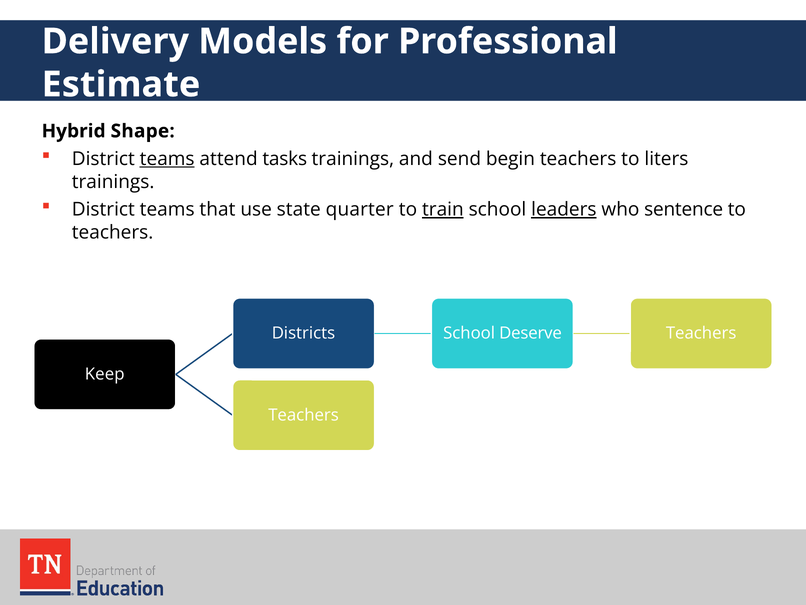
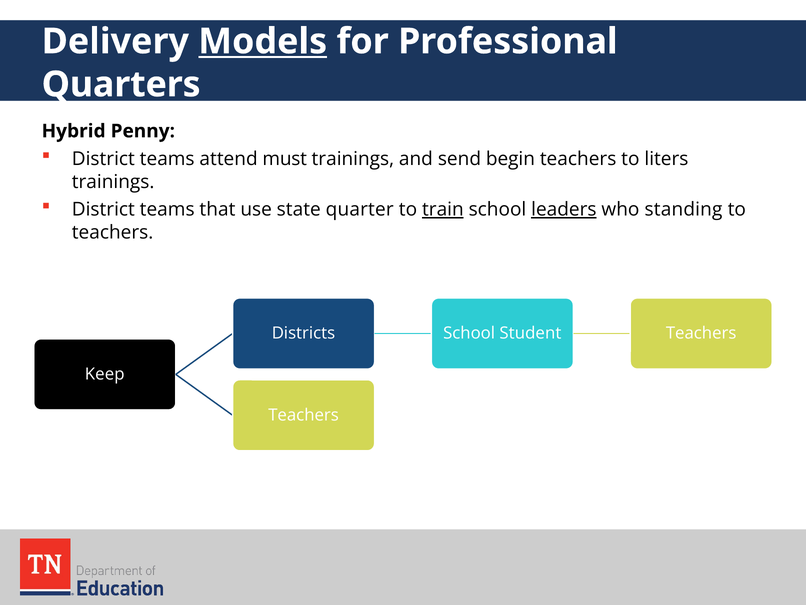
Models underline: none -> present (263, 41)
Estimate: Estimate -> Quarters (121, 84)
Shape: Shape -> Penny (143, 131)
teams underline: present -> none (167, 159)
tasks: tasks -> must (285, 159)
sentence: sentence -> standing (683, 209)
Deserve: Deserve -> Student (530, 333)
